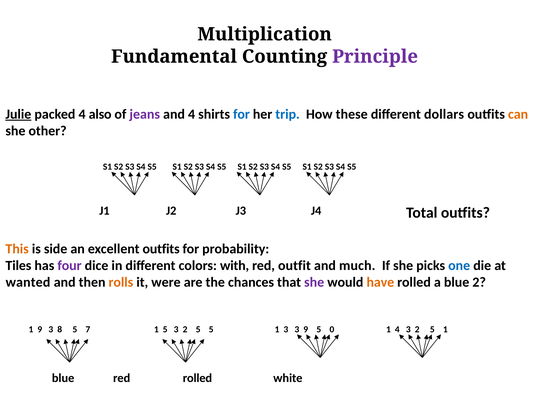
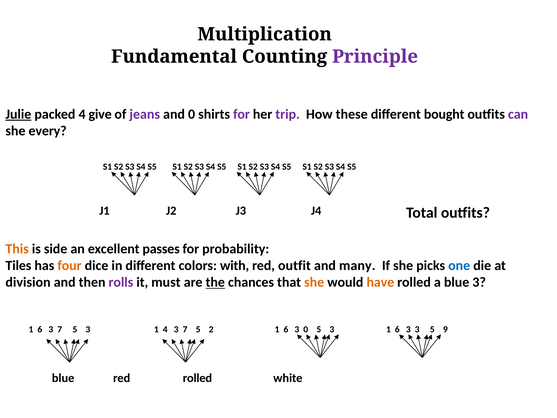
also: also -> give (100, 114)
and 4: 4 -> 0 (192, 114)
for colour: blue -> purple (241, 114)
trip colour: blue -> purple (288, 114)
dollars: dollars -> bought (444, 114)
can colour: orange -> purple (518, 114)
other: other -> every (48, 131)
excellent outfits: outfits -> passes (161, 249)
four colour: purple -> orange (70, 265)
much: much -> many (357, 265)
wanted: wanted -> division (28, 282)
rolls colour: orange -> purple (121, 282)
were: were -> must (166, 282)
the underline: none -> present (215, 282)
she colour: purple -> orange (314, 282)
blue 2: 2 -> 3 (479, 282)
9: 9 -> 6 (40, 329)
8: 8 -> 7 (60, 329)
7: 7 -> 3 (88, 329)
1 5: 5 -> 4 (165, 329)
2: 2 -> 7 (185, 329)
5 5: 5 -> 2 (211, 329)
3: 3 -> 6 (286, 329)
3 9: 9 -> 0 (306, 329)
0: 0 -> 3 (332, 329)
4: 4 -> 6 (397, 329)
2: 2 -> 3 (417, 329)
1: 1 -> 9 (445, 329)
